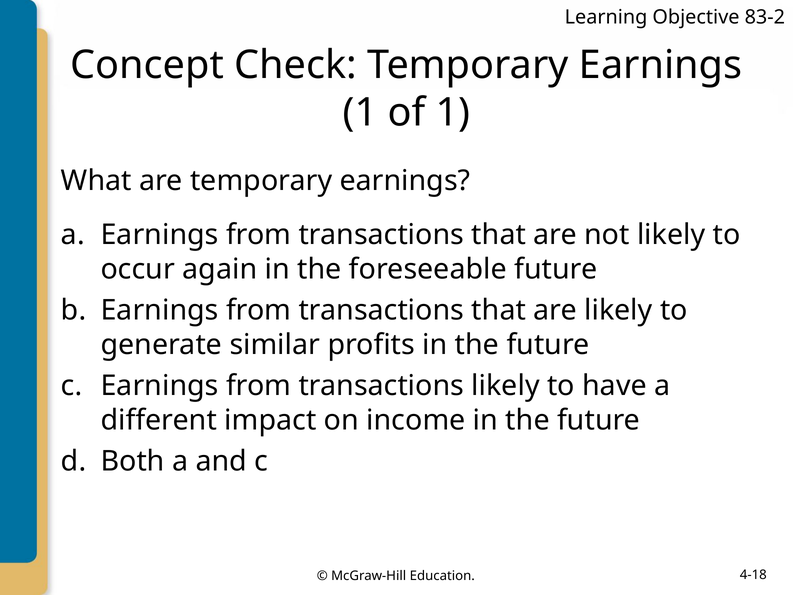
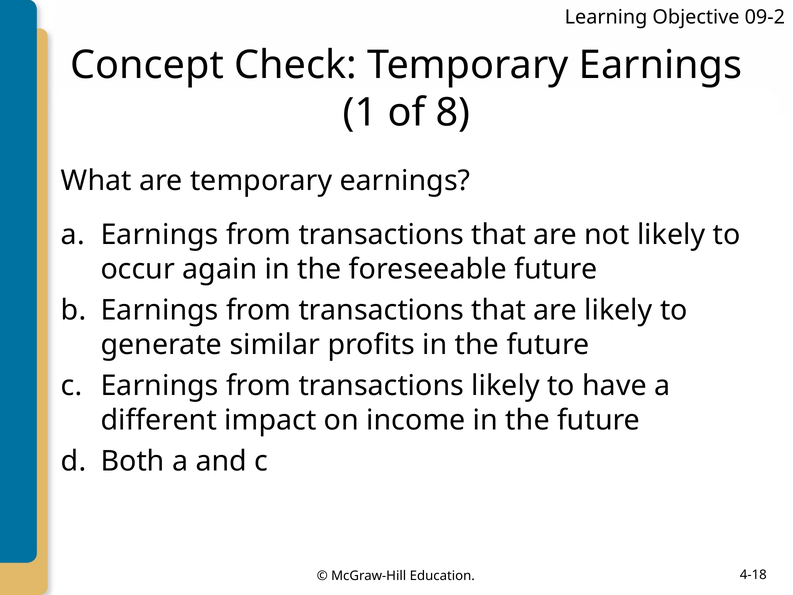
83-2: 83-2 -> 09-2 (765, 17)
of 1: 1 -> 8 (453, 113)
